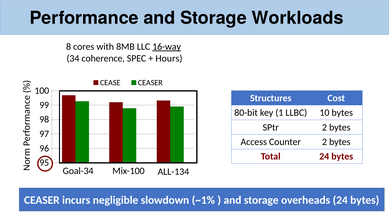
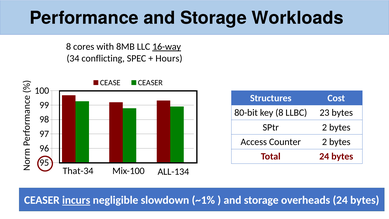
coherence: coherence -> conflicting (103, 58)
key 1: 1 -> 8 (279, 113)
10: 10 -> 23 (324, 113)
Goal-34: Goal-34 -> That-34 (78, 171)
incurs underline: none -> present (76, 200)
